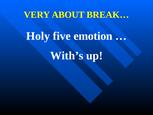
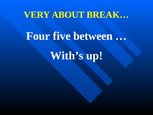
Holy: Holy -> Four (38, 36)
emotion: emotion -> between (93, 36)
